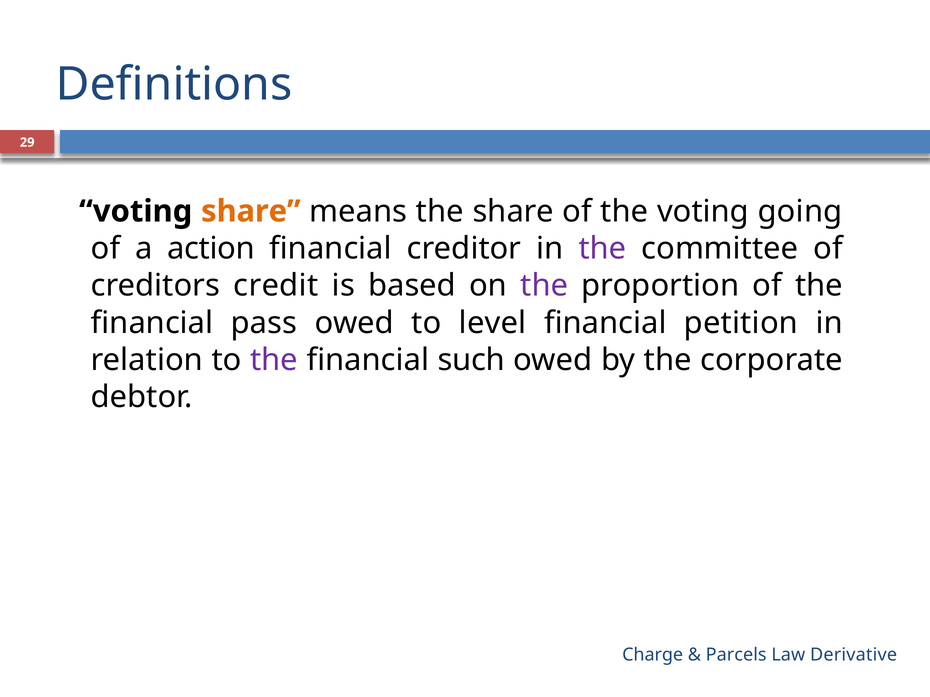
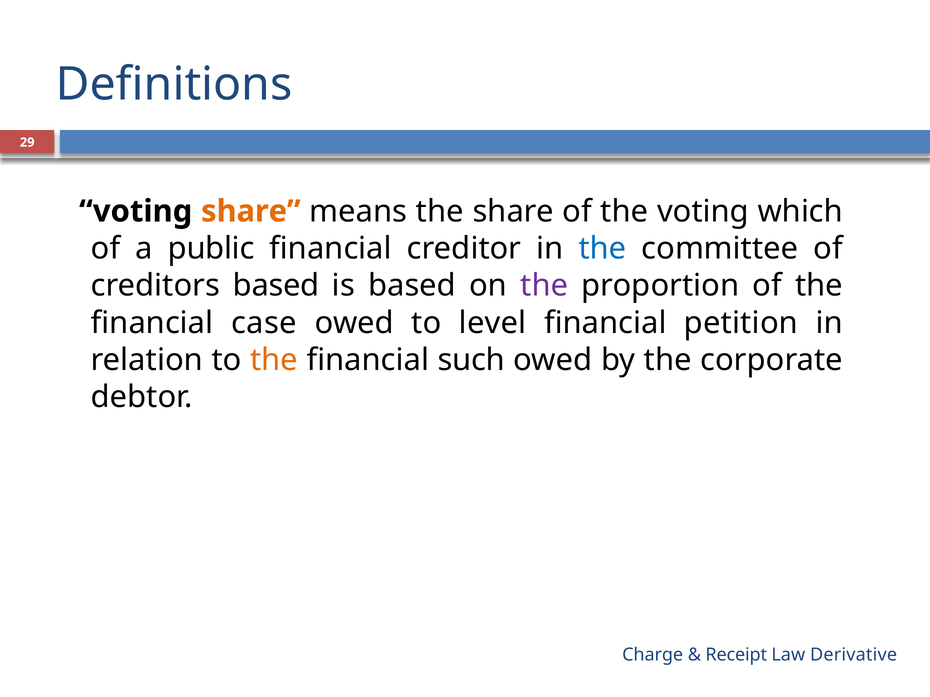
going: going -> which (800, 211)
action: action -> public (211, 249)
the colour: purple -> blue (602, 249)
creditors credit: credit -> based (276, 286)
pass: pass -> case (264, 323)
the colour: purple -> orange (274, 360)
Parcels: Parcels -> Receipt (736, 655)
